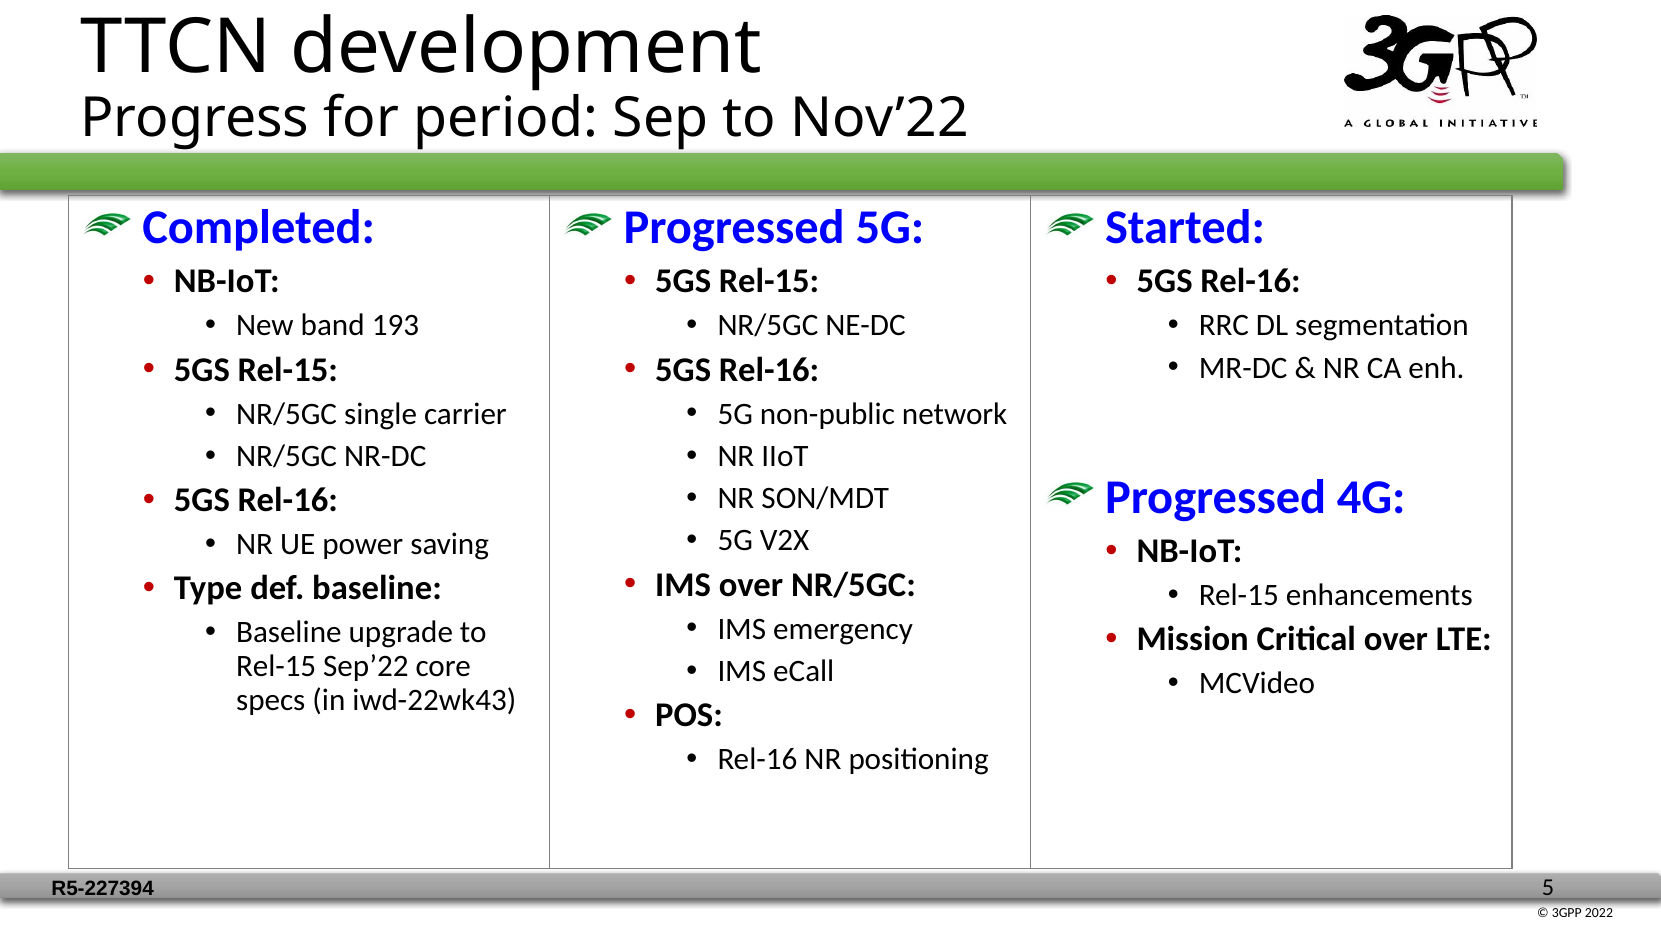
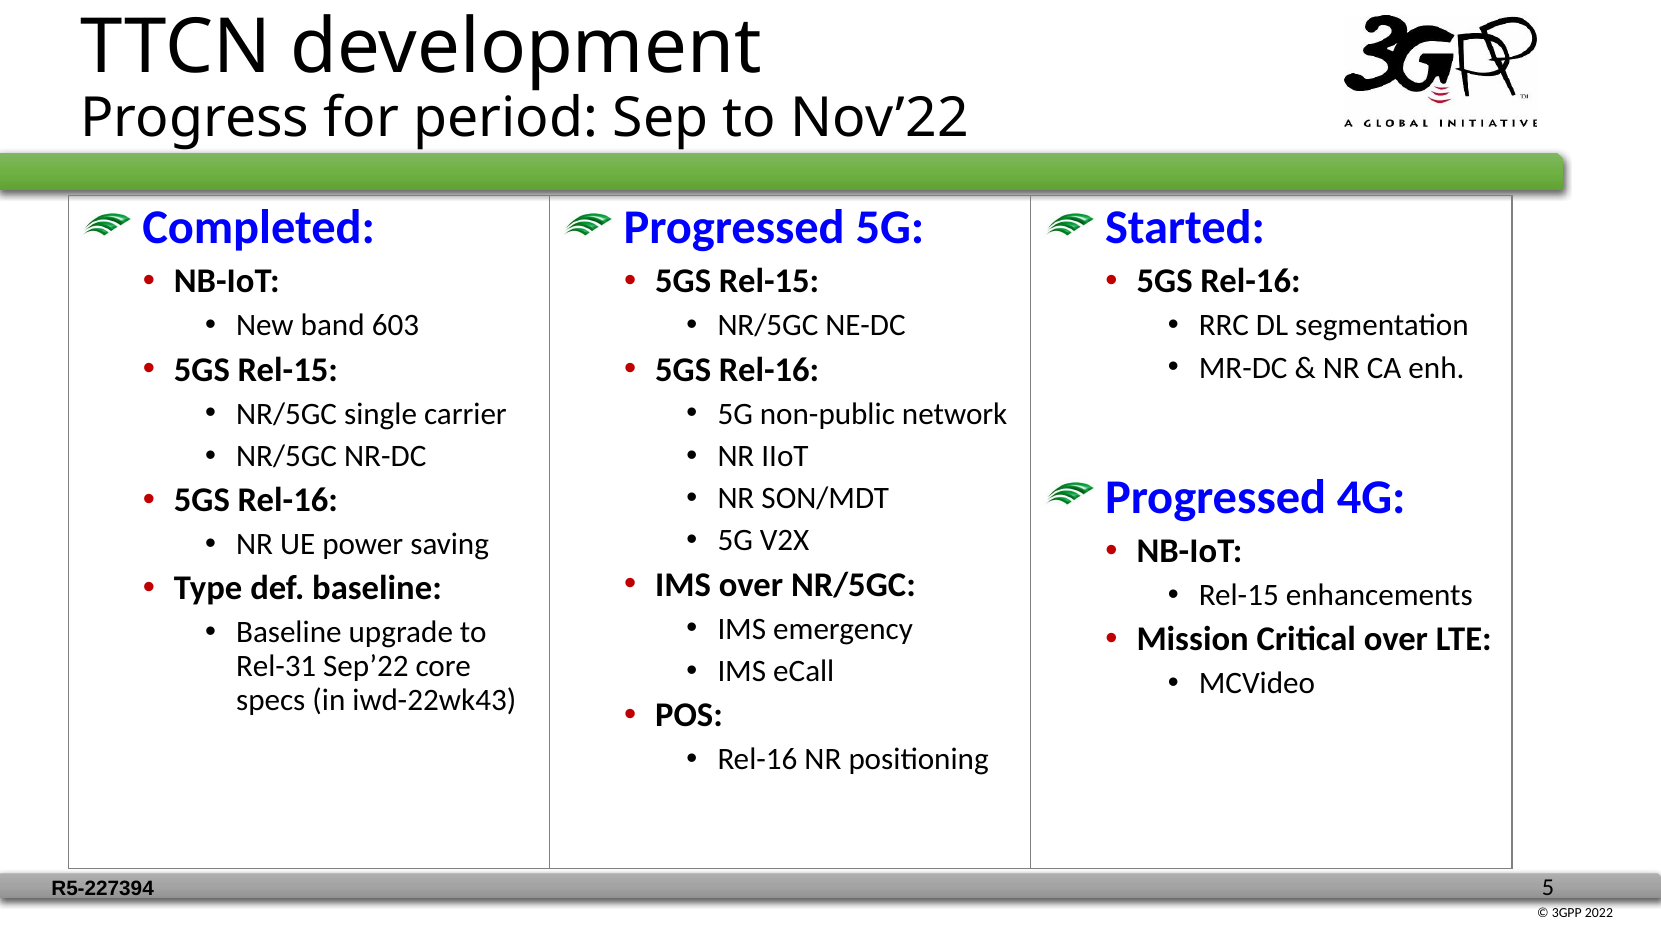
193: 193 -> 603 (395, 326)
Rel-15: Rel-15 -> Rel-31 (276, 666)
